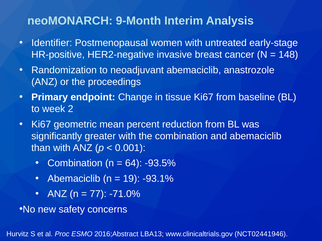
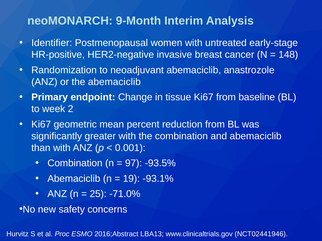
the proceedings: proceedings -> abemaciclib (114, 82)
64: 64 -> 97 (134, 164)
77: 77 -> 25 (98, 194)
